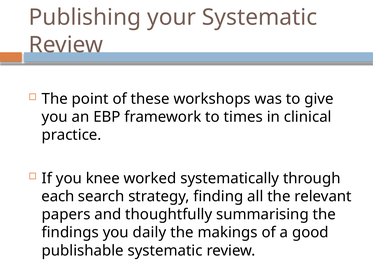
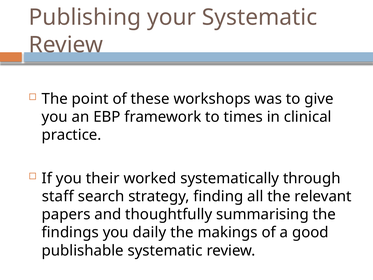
knee: knee -> their (103, 178)
each: each -> staff (58, 196)
